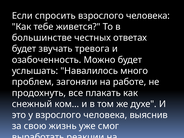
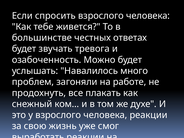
человека выяснив: выяснив -> реакции (149, 115)
